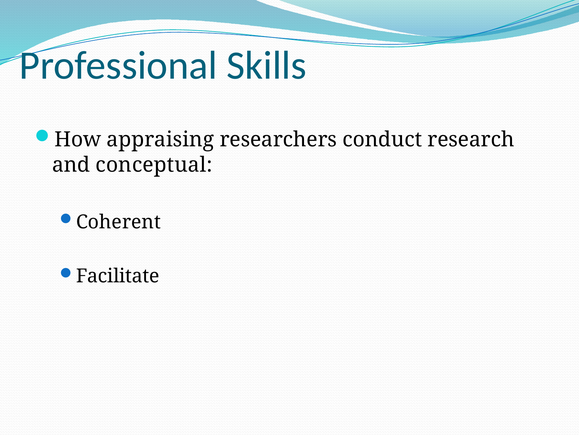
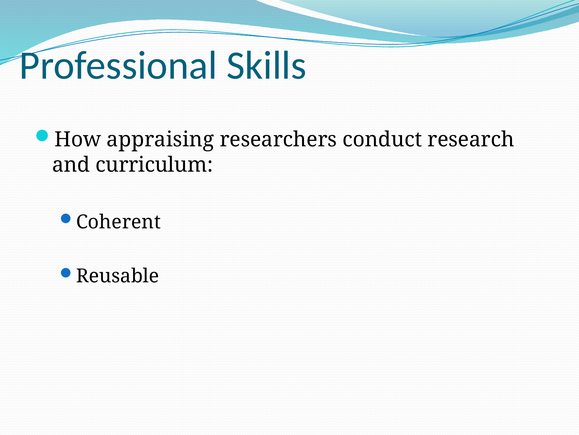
conceptual: conceptual -> curriculum (154, 164)
Facilitate: Facilitate -> Reusable (118, 276)
